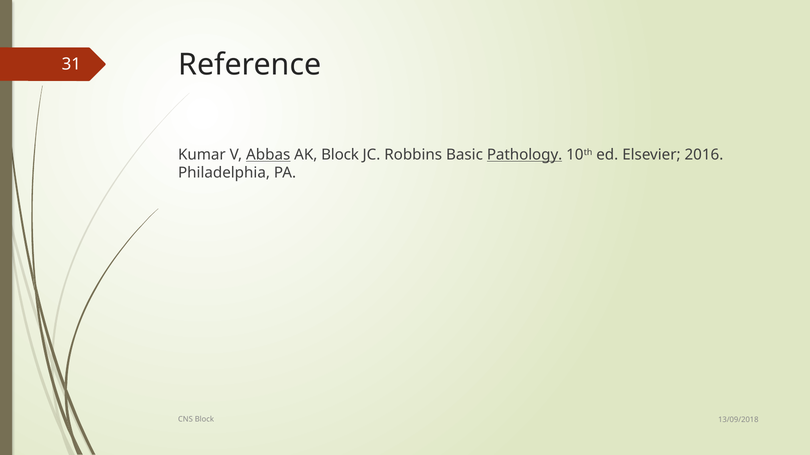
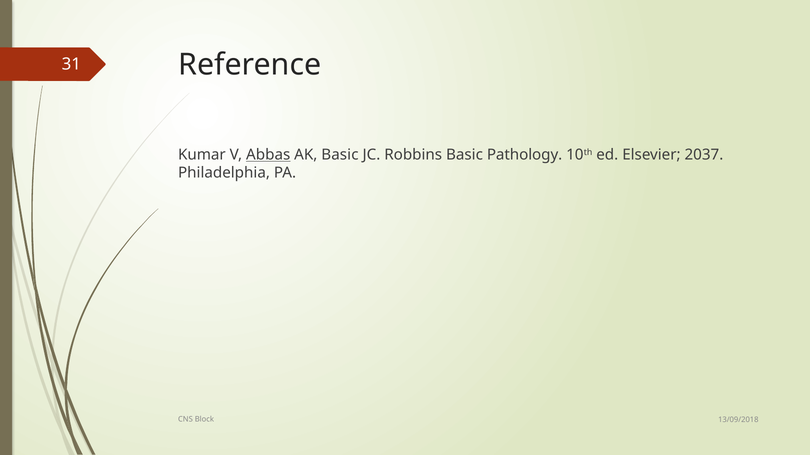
AK Block: Block -> Basic (340, 155)
Pathology underline: present -> none (525, 155)
2016: 2016 -> 2037 (704, 155)
